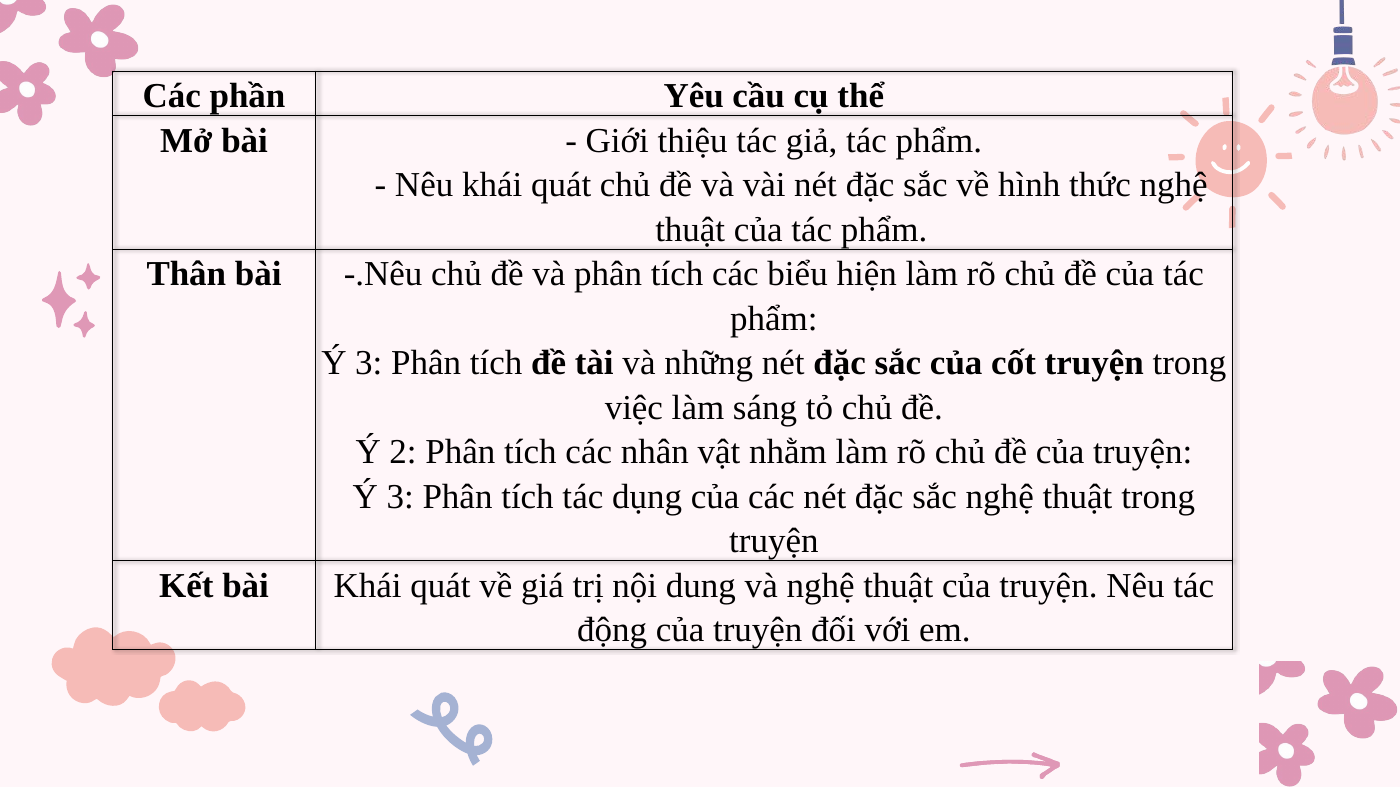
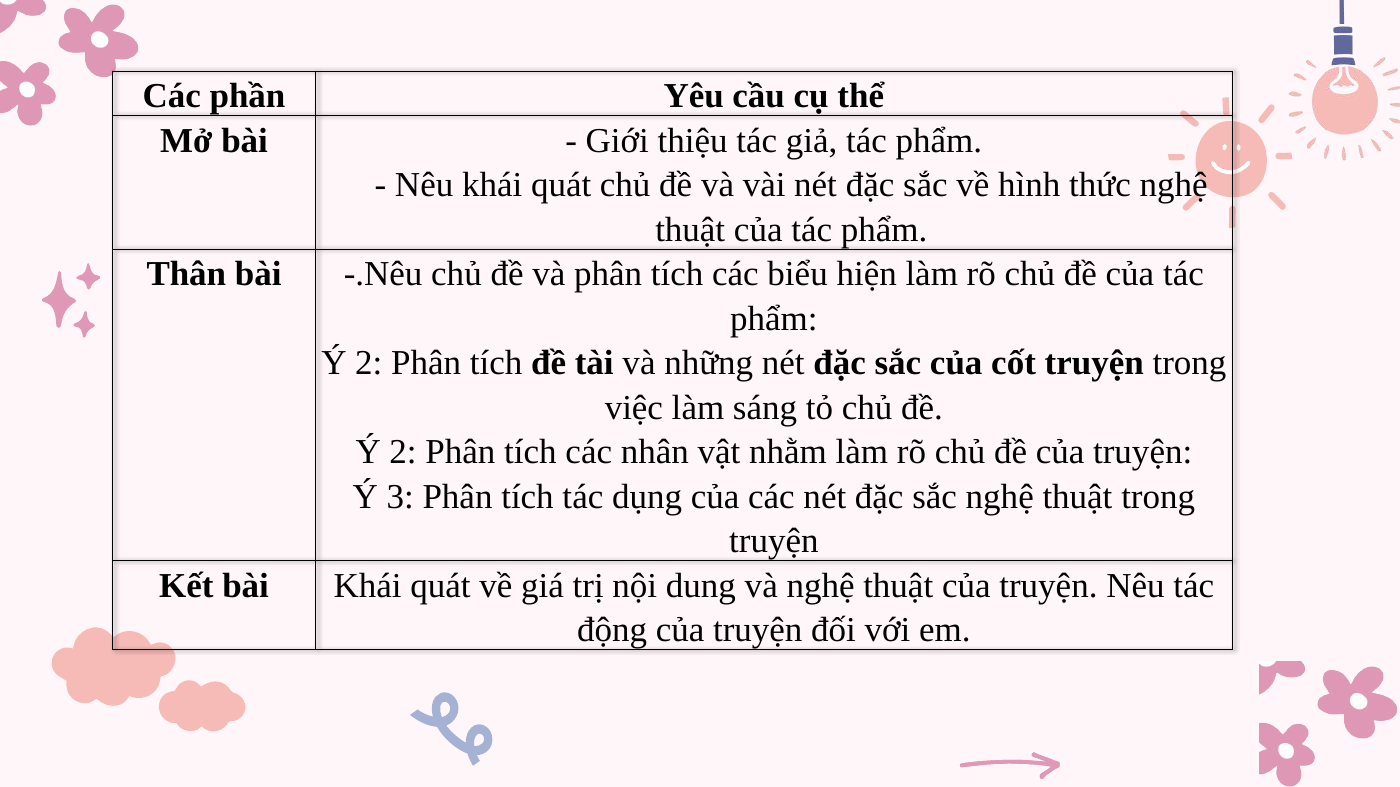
3: 3 -> 2 (369, 364)
